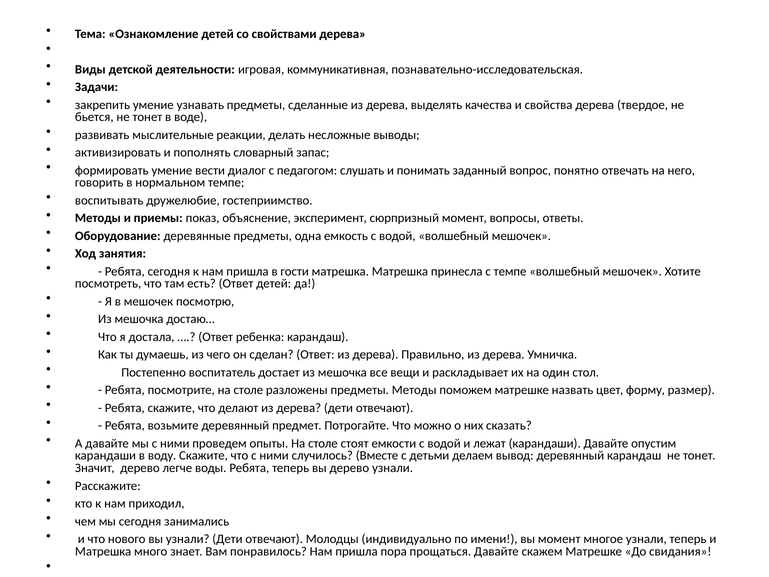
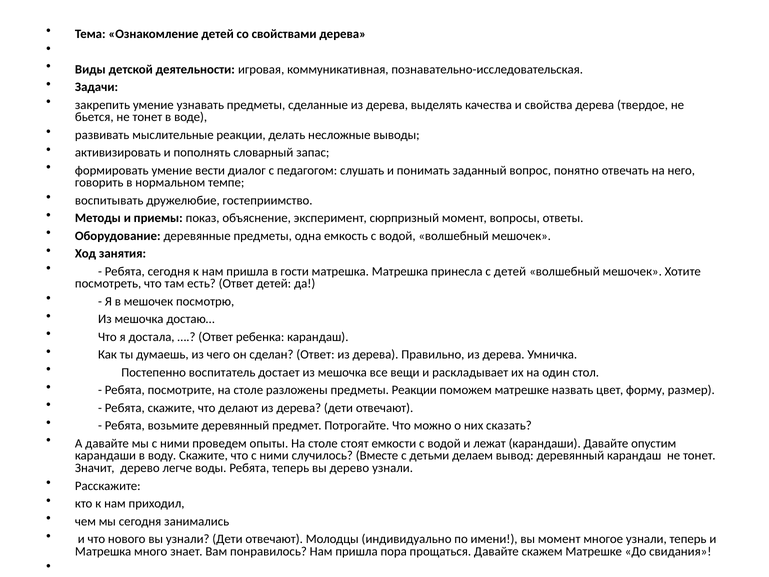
с темпе: темпе -> детей (510, 271)
предметы Методы: Методы -> Реакции (414, 390)
